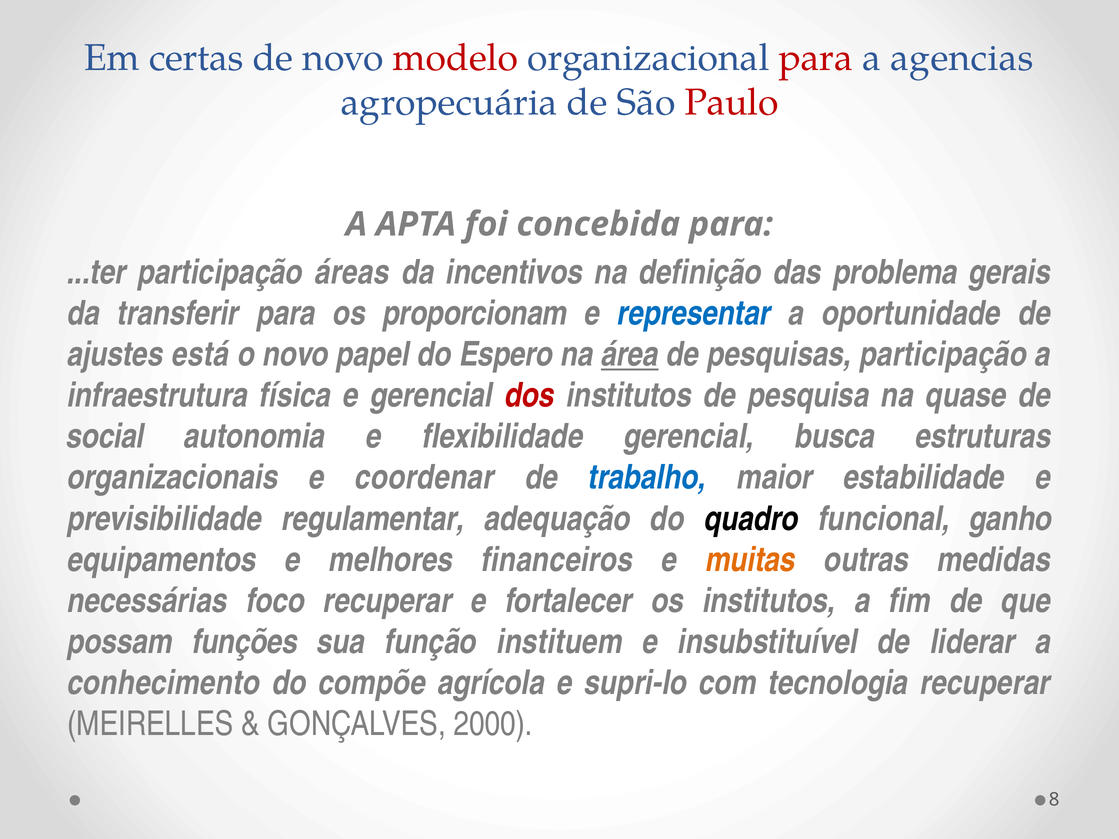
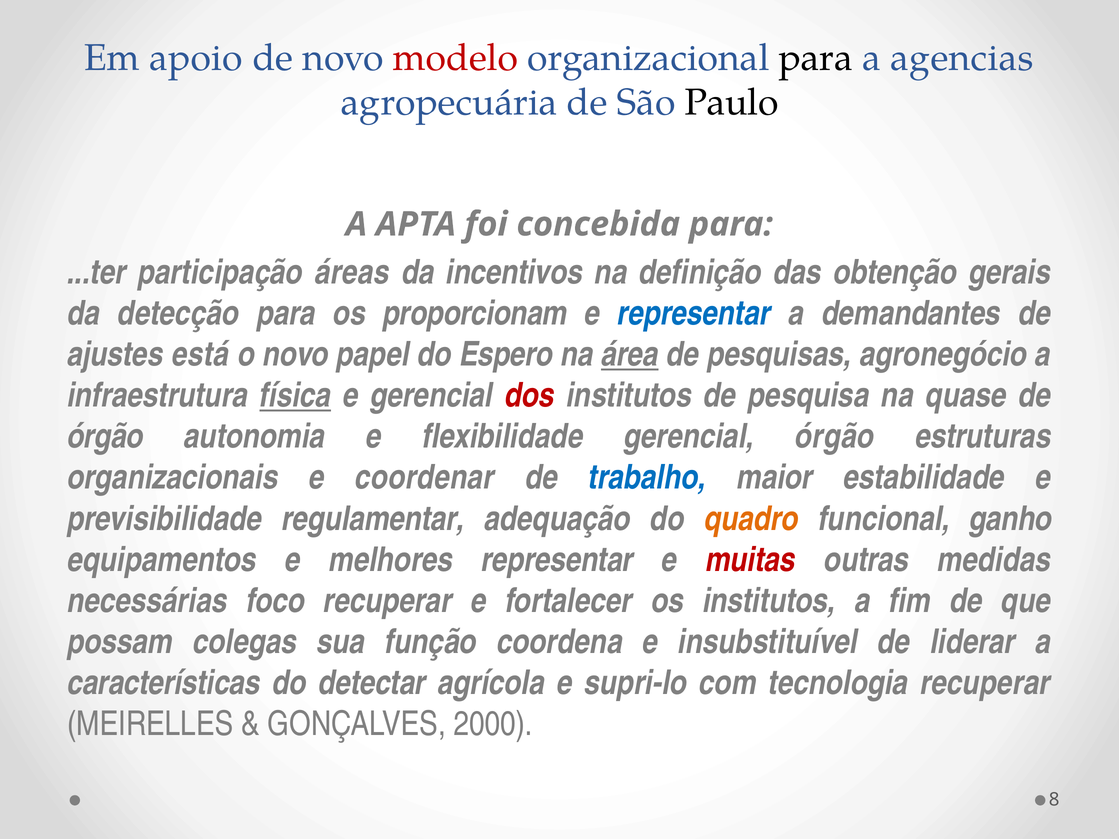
certas: certas -> apoio (196, 58)
para colour: red -> black (816, 58)
Paulo colour: red -> black (732, 103)
problema: problema -> obtenção (895, 273)
transferir: transferir -> detecção (178, 314)
oportunidade: oportunidade -> demandantes (911, 314)
pesquisas participação: participação -> agronegócio (943, 355)
física underline: none -> present (295, 396)
social: social -> órgão (105, 437)
gerencial busca: busca -> órgão (834, 437)
quadro colour: black -> orange (751, 519)
melhores financeiros: financeiros -> representar (557, 560)
muitas colour: orange -> red (751, 560)
funções: funções -> colegas (245, 642)
instituem: instituem -> coordena (560, 642)
conhecimento: conhecimento -> características (164, 683)
compõe: compõe -> detectar (372, 683)
